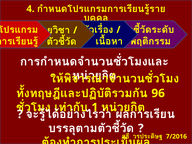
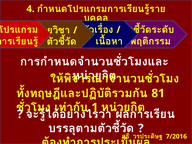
96: 96 -> 81 (158, 93)
